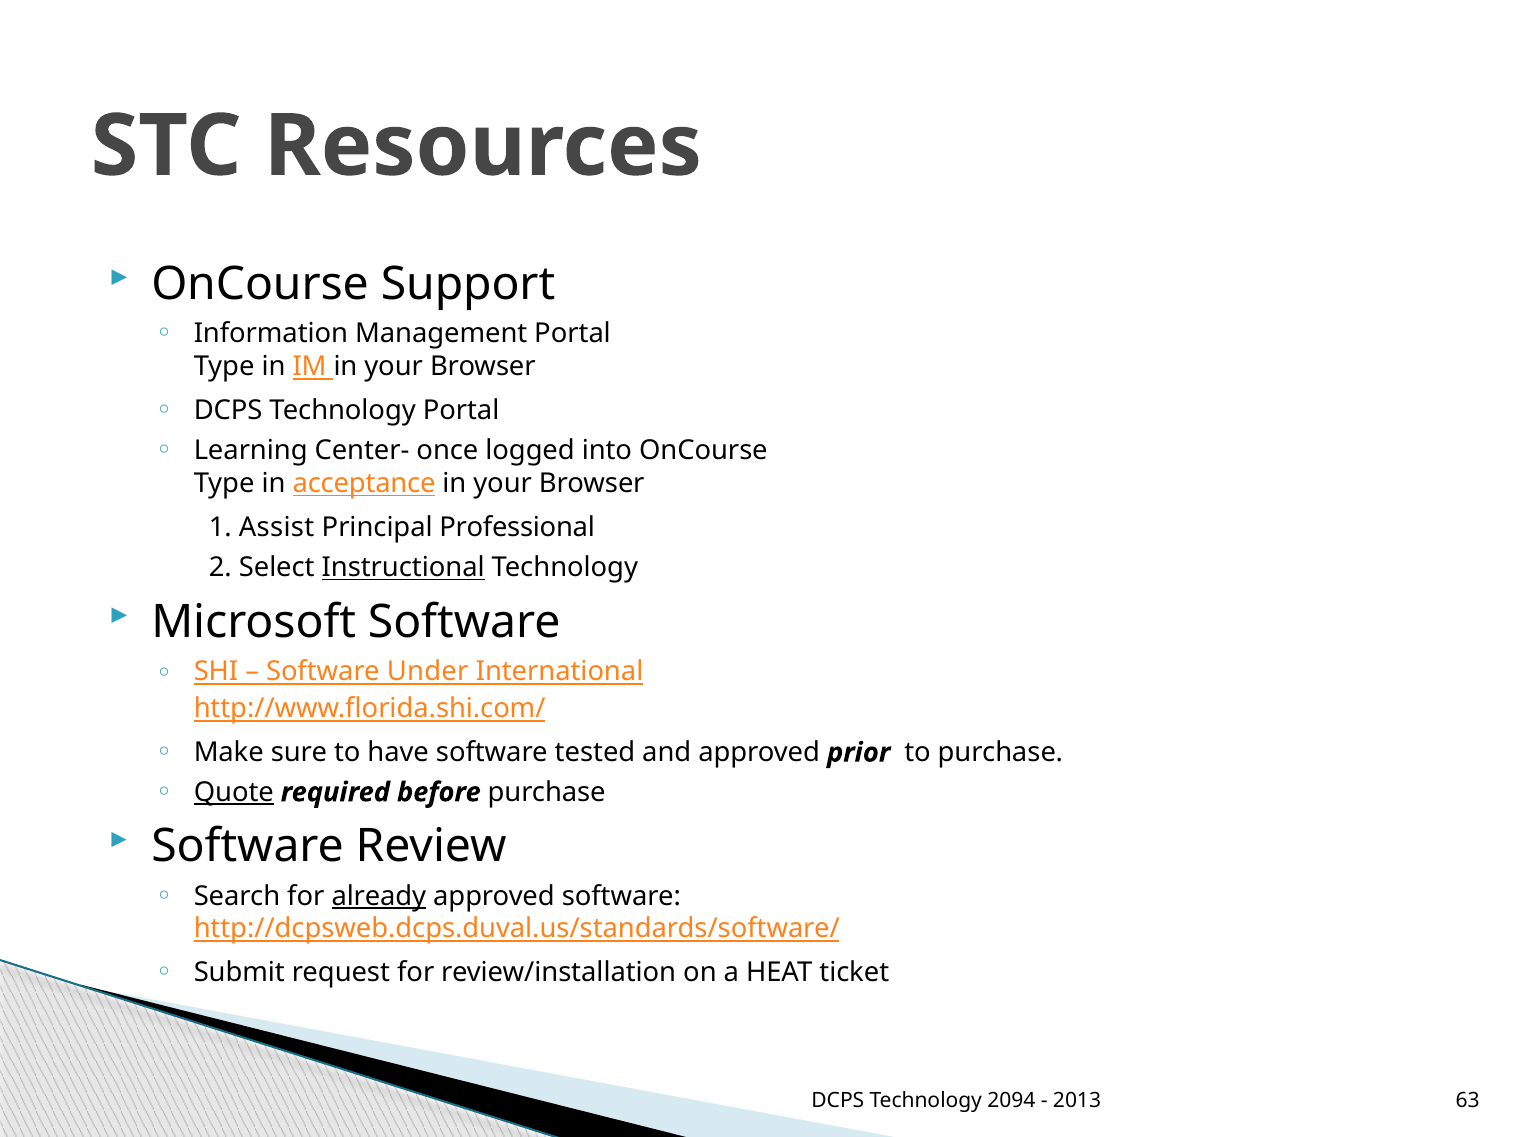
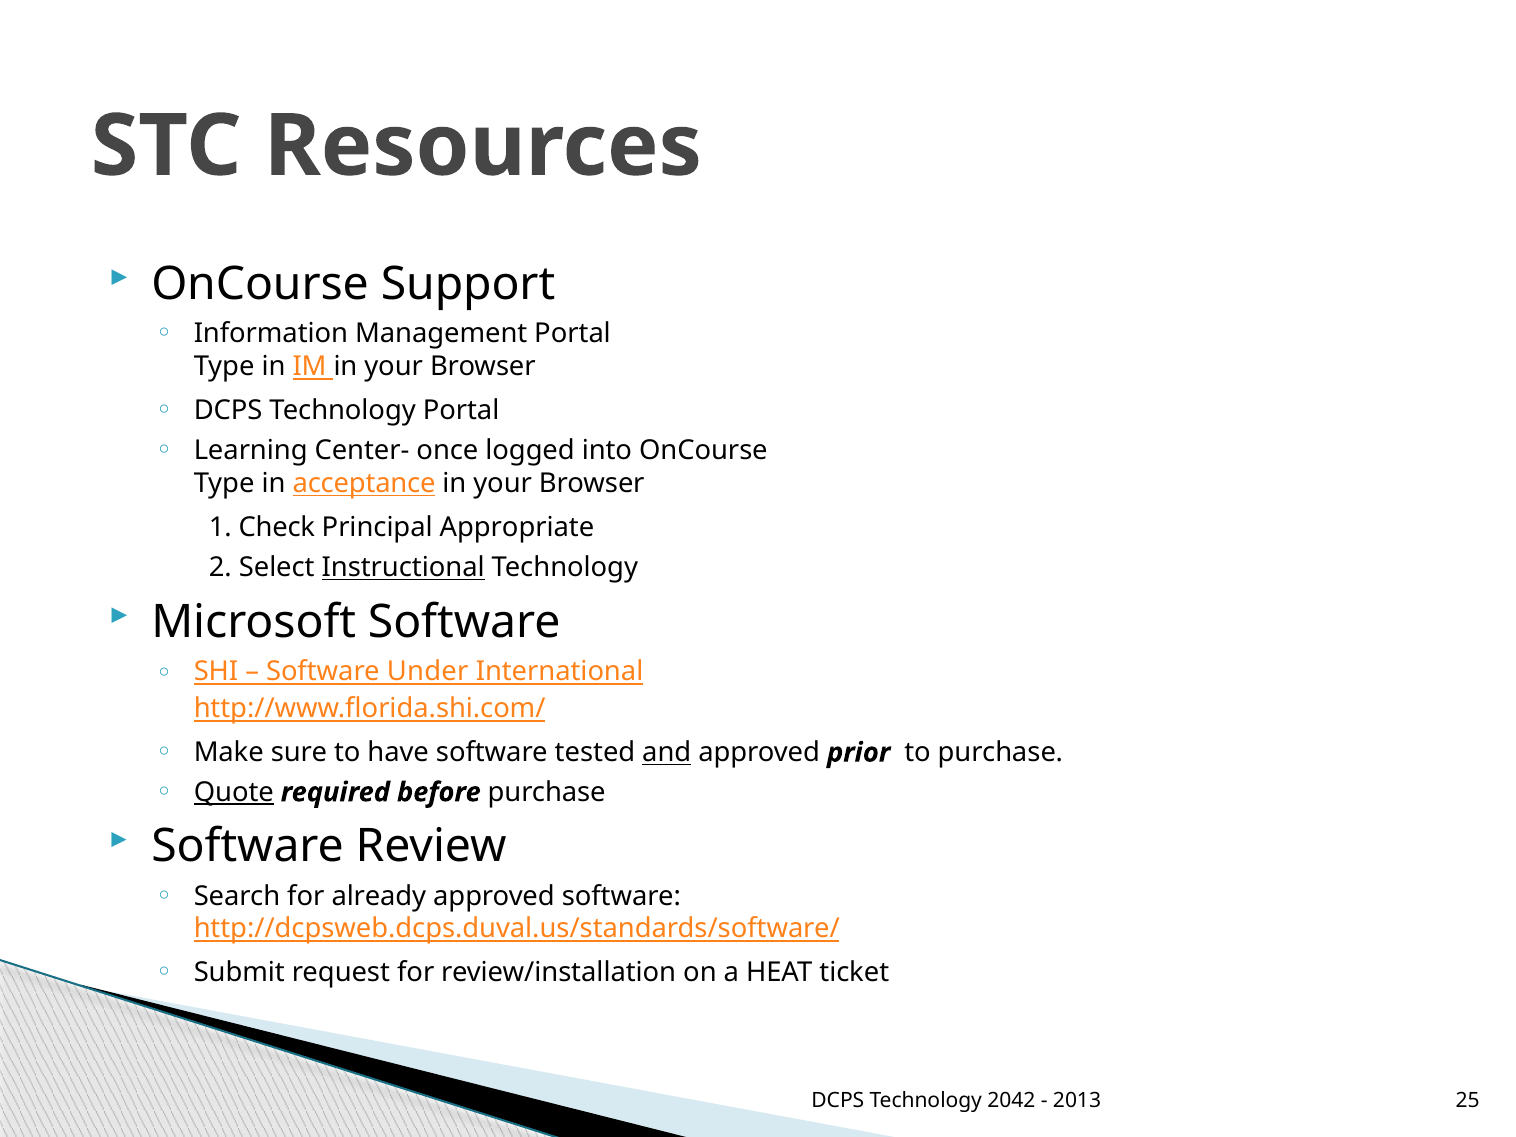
Assist: Assist -> Check (277, 528)
Professional: Professional -> Appropriate (517, 528)
and underline: none -> present (667, 753)
already underline: present -> none (379, 896)
2094: 2094 -> 2042 (1011, 1101)
63: 63 -> 25 (1468, 1101)
